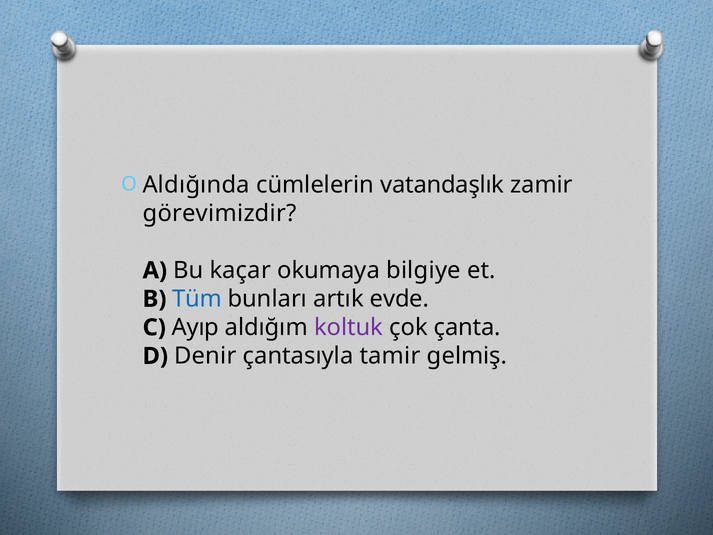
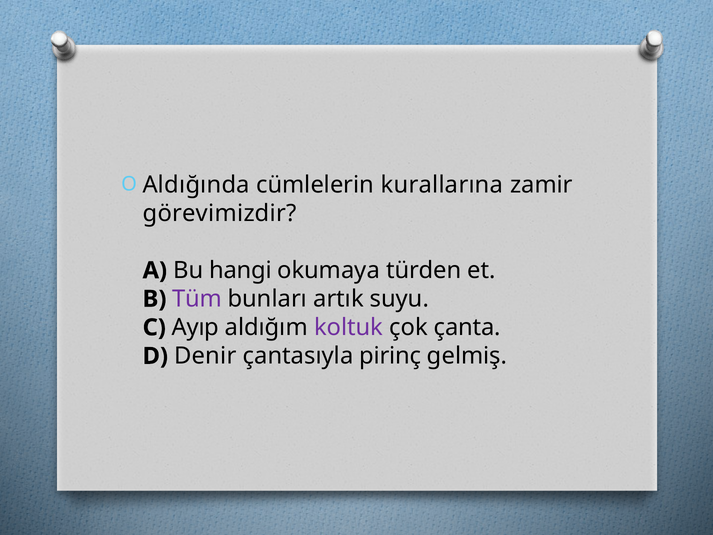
vatandaşlık: vatandaşlık -> kurallarına (442, 185)
kaçar: kaçar -> hangi (240, 270)
bilgiye: bilgiye -> türden (424, 270)
Tüm colour: blue -> purple (197, 299)
evde: evde -> suyu (399, 299)
tamir: tamir -> pirinç (390, 356)
